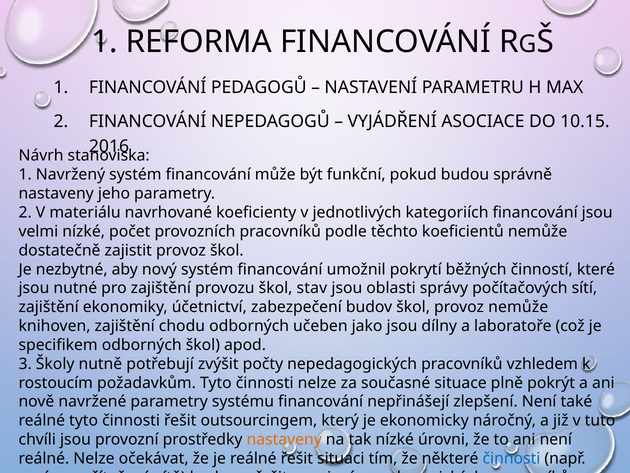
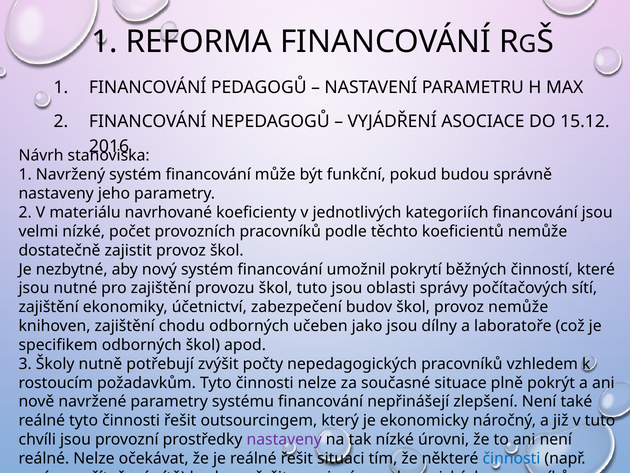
10.15: 10.15 -> 15.12 (585, 121)
škol stav: stav -> tuto (312, 288)
nastaveny colour: orange -> purple (284, 439)
